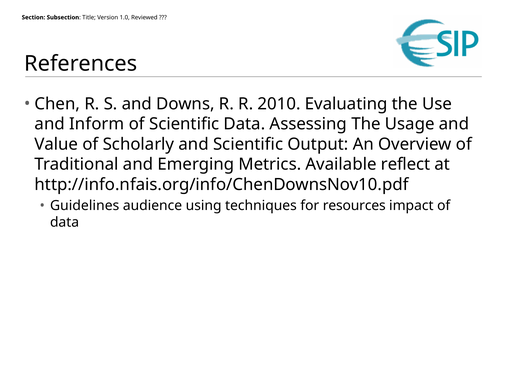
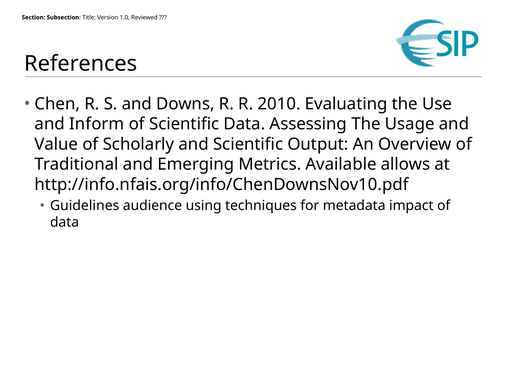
reflect: reflect -> allows (405, 164)
resources: resources -> metadata (354, 206)
